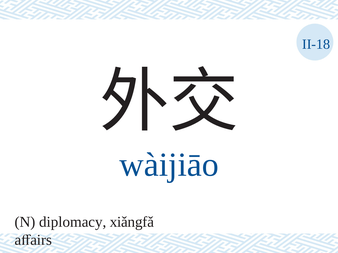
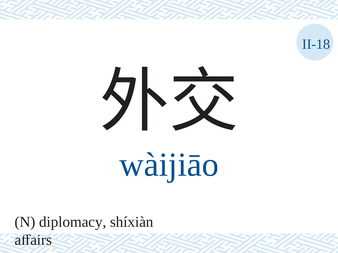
xiǎngfǎ: xiǎngfǎ -> shíxiàn (132, 222)
